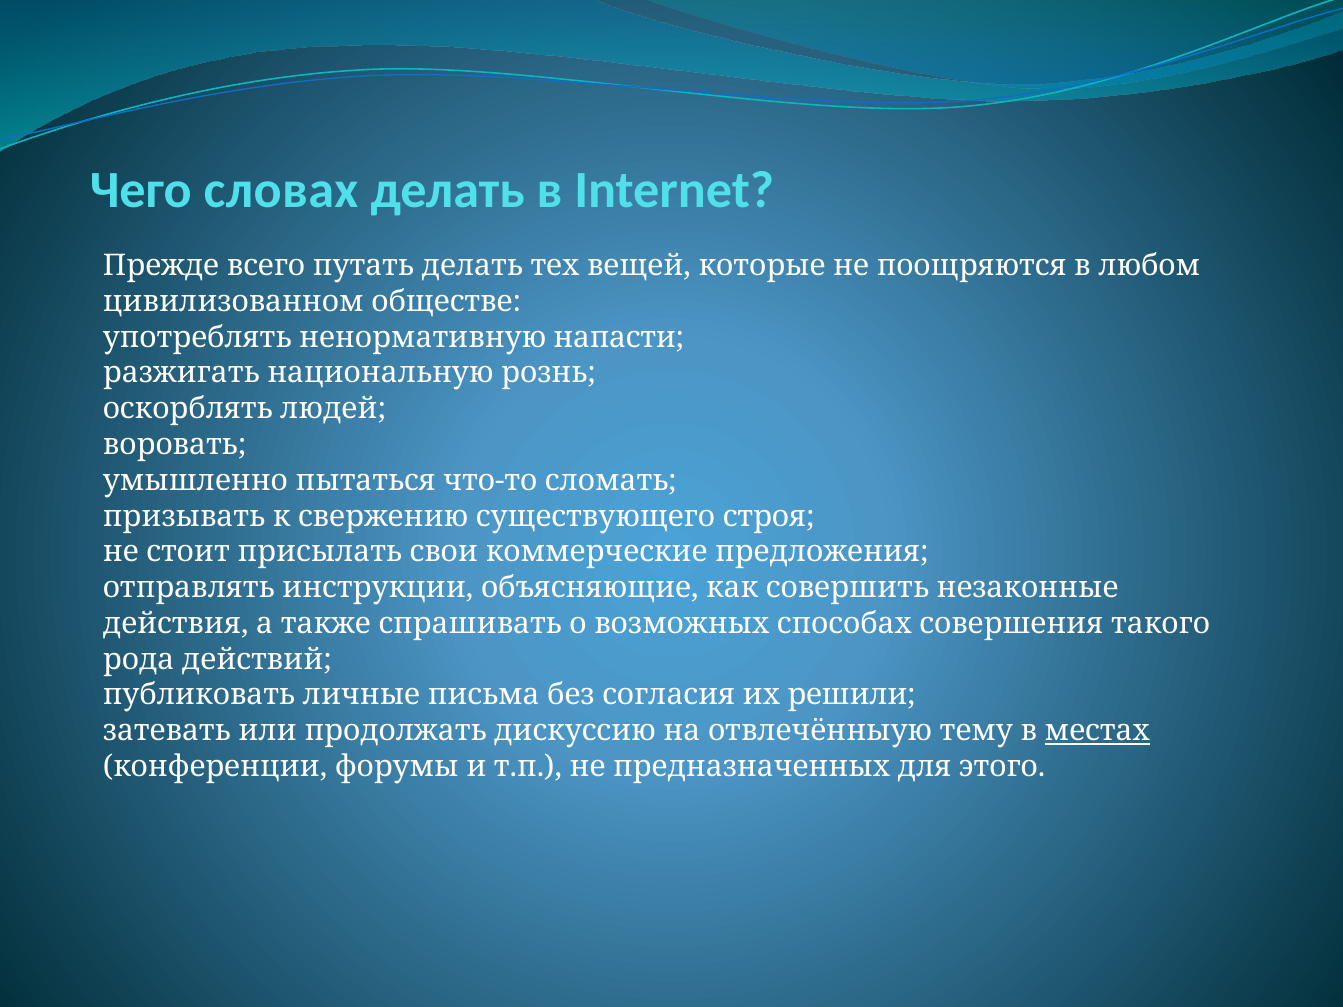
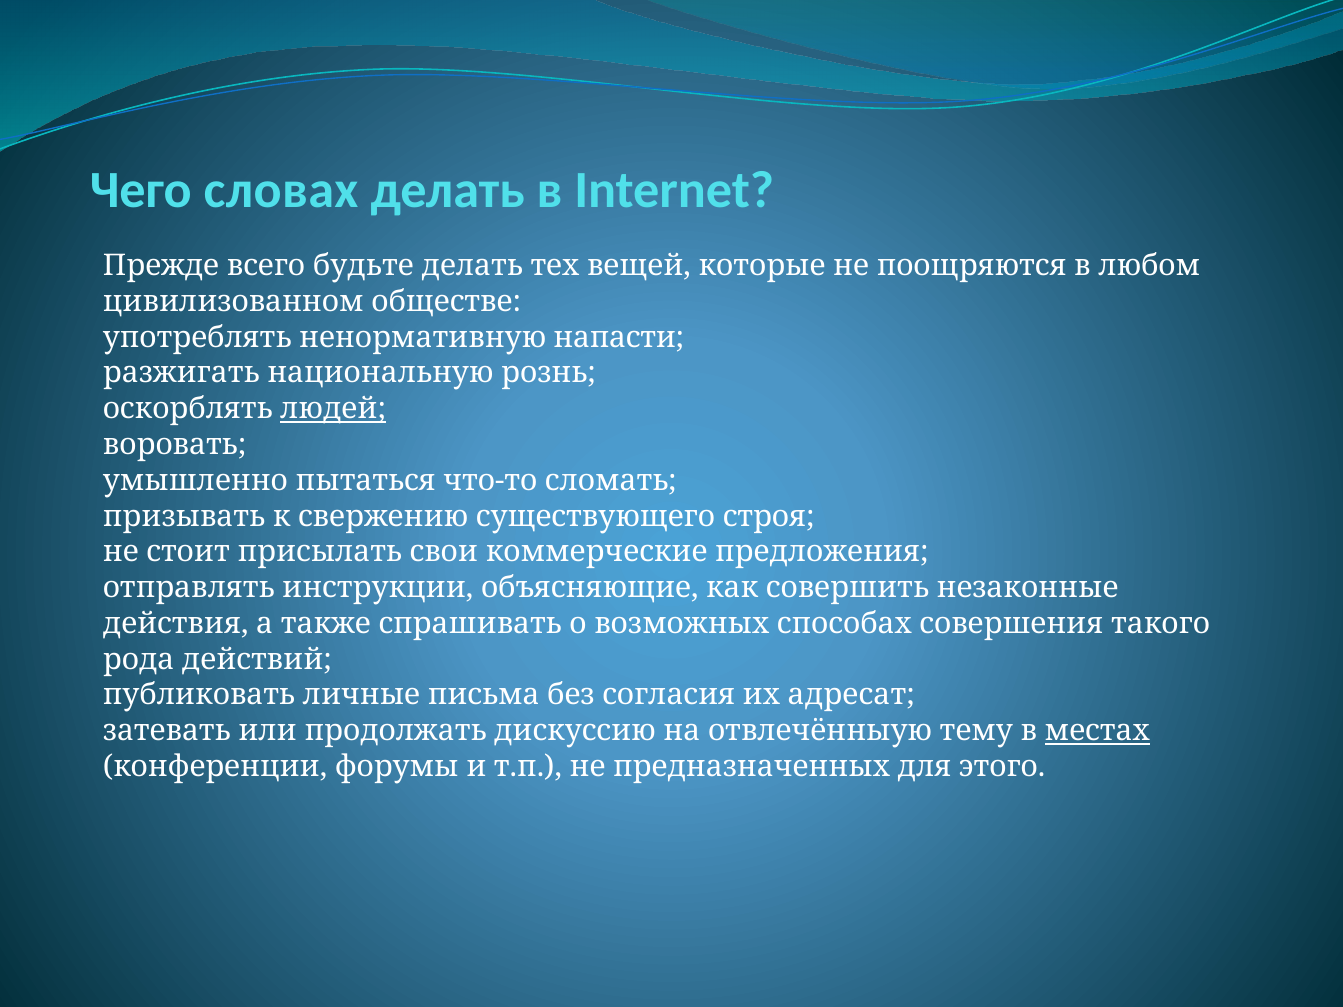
путать: путать -> будьте (363, 266)
людей underline: none -> present (333, 409)
решили: решили -> адресат (851, 695)
